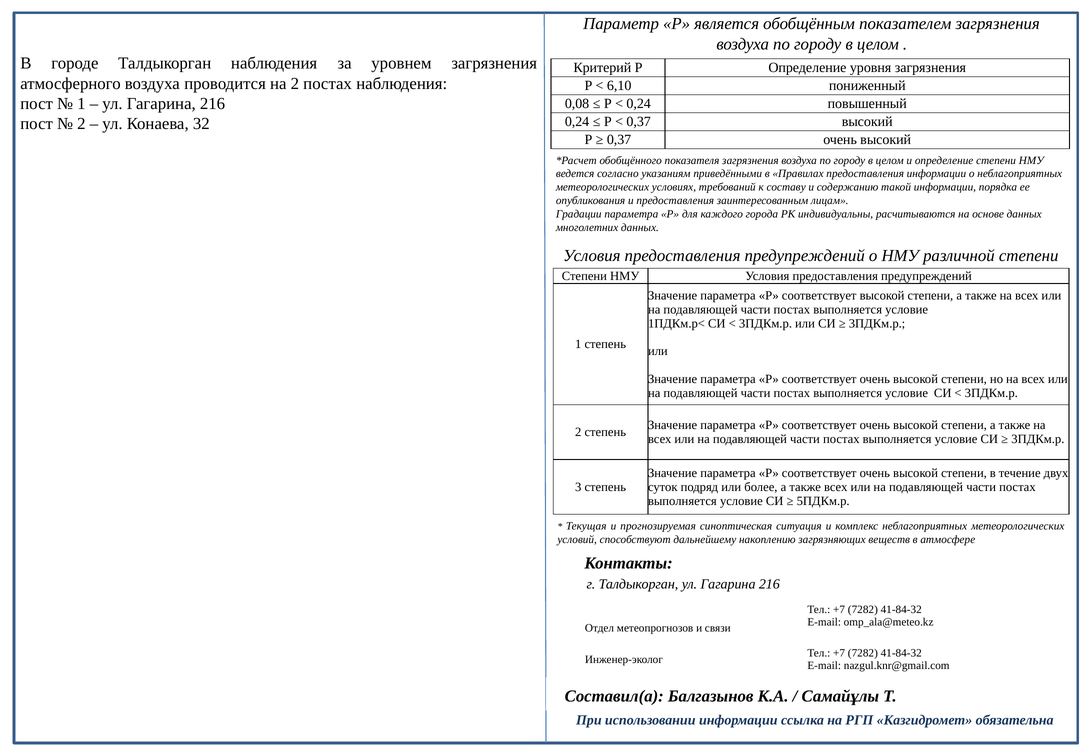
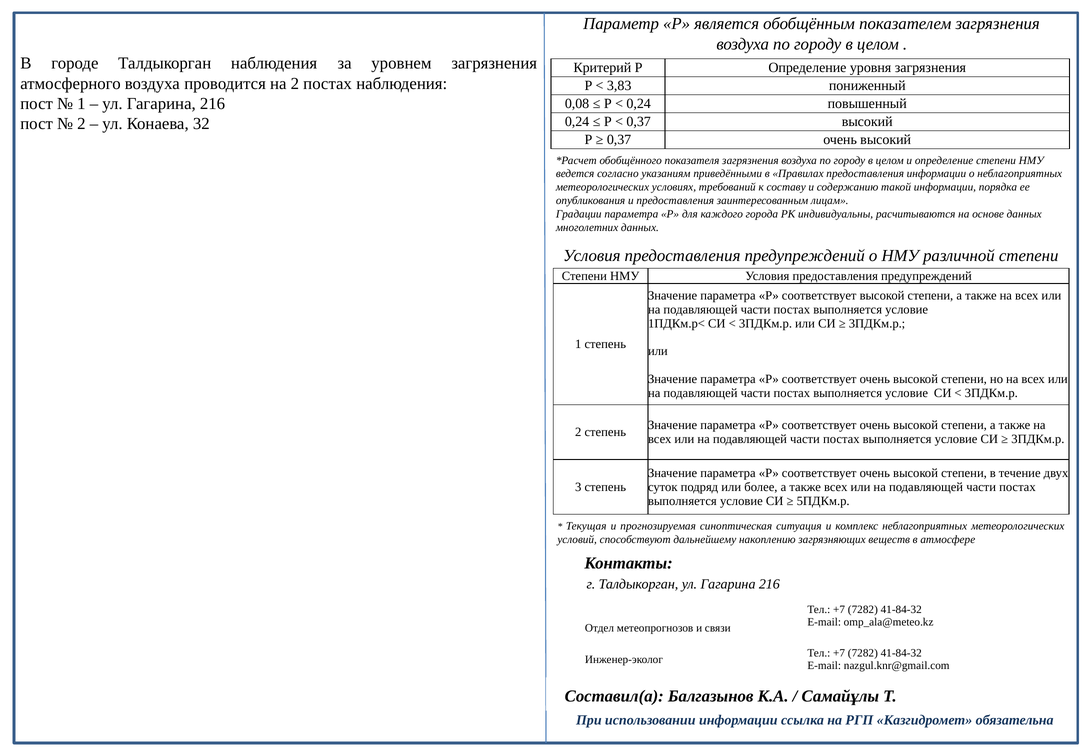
6,10: 6,10 -> 3,83 (619, 86)
